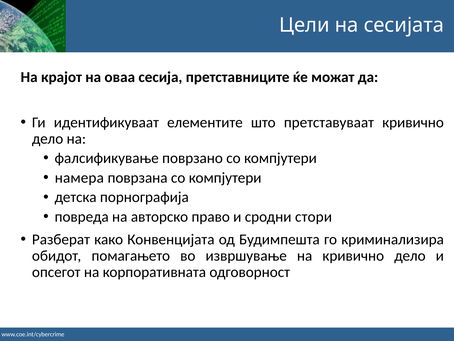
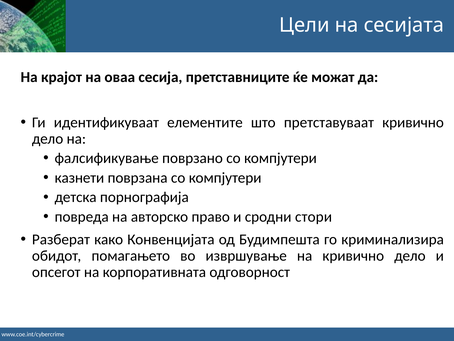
намера: намера -> казнети (79, 178)
